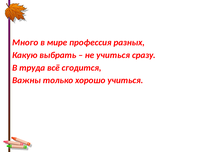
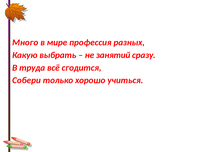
не учиться: учиться -> занятий (113, 55)
Важны: Важны -> Собери (26, 80)
